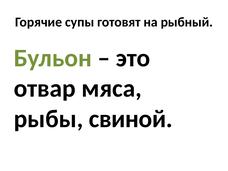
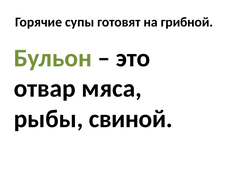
рыбный: рыбный -> грибной (187, 22)
